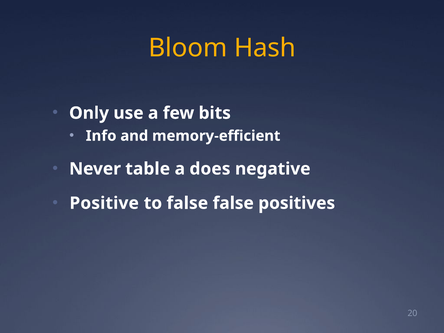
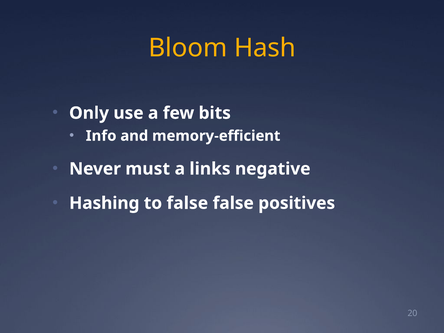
table: table -> must (148, 169)
does: does -> links (210, 169)
Positive: Positive -> Hashing (104, 203)
